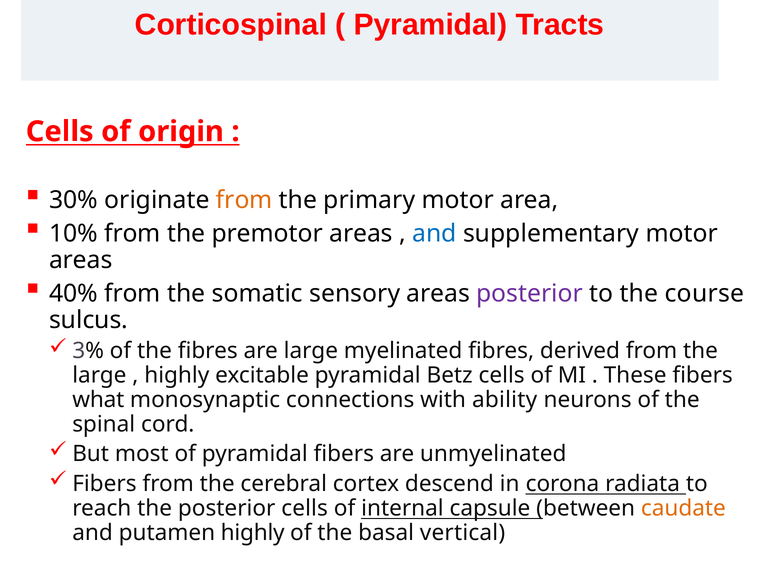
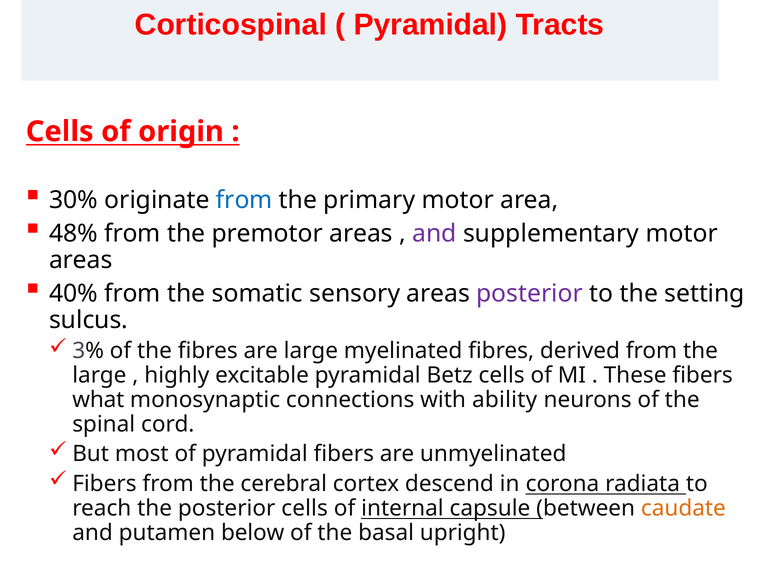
from colour: orange -> blue (244, 200)
10%: 10% -> 48% (73, 234)
and colour: blue -> purple (434, 234)
course: course -> setting (705, 294)
putamen highly: highly -> below (253, 533)
vertical: vertical -> upright (463, 533)
